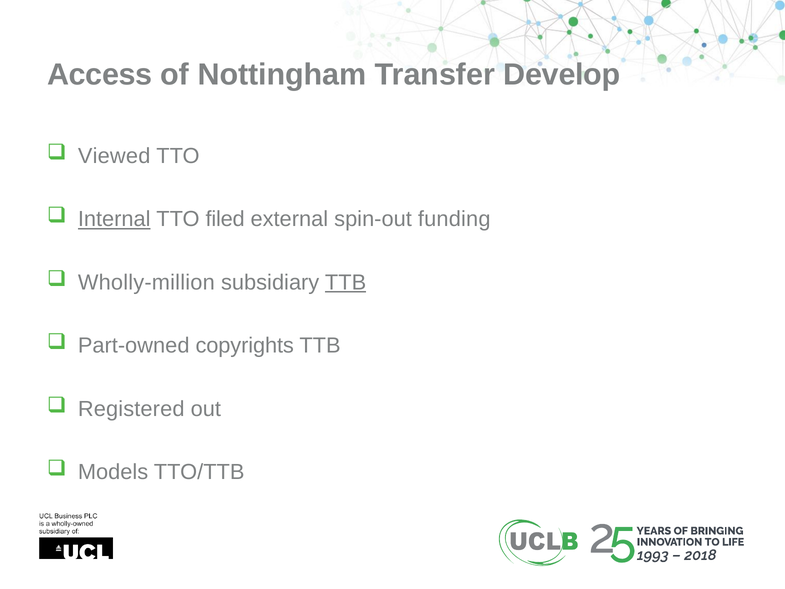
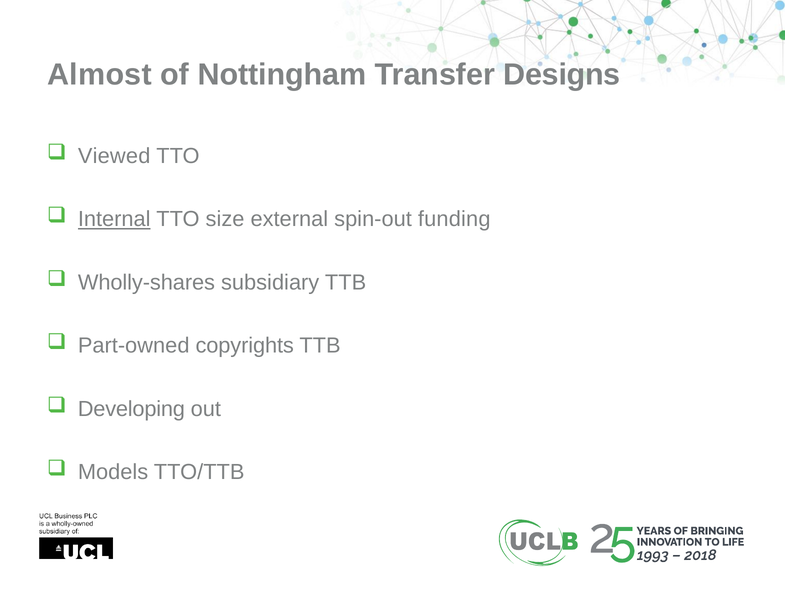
Access: Access -> Almost (99, 75)
Develop: Develop -> Designs (562, 75)
filed: filed -> size (225, 219)
Wholly-million: Wholly-million -> Wholly-shares (146, 282)
TTB underline: present -> none (346, 282)
Registered: Registered -> Developing (131, 409)
